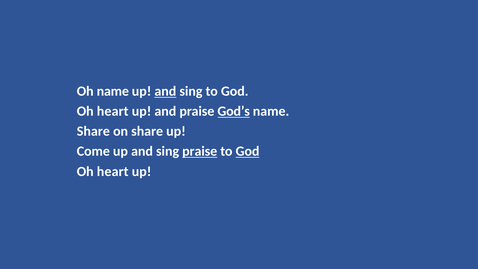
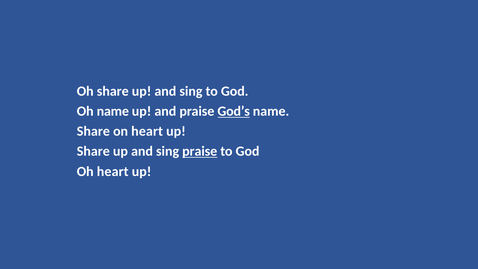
Oh name: name -> share (113, 91)
and underline: present -> none (165, 91)
heart: heart -> name (113, 111)
on share: share -> heart (147, 131)
Come: Come -> Share (93, 151)
God underline: present -> none (248, 151)
